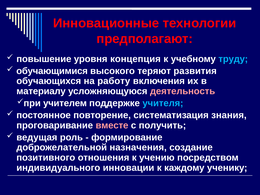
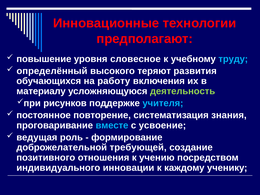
концепция: концепция -> словесное (135, 59)
обучающимися: обучающимися -> определённый (52, 71)
деятельность colour: pink -> light green (183, 91)
учителем: учителем -> рисунков (65, 103)
вместе colour: pink -> light blue (112, 125)
получить: получить -> усвоение (162, 125)
назначения: назначения -> требующей (138, 147)
